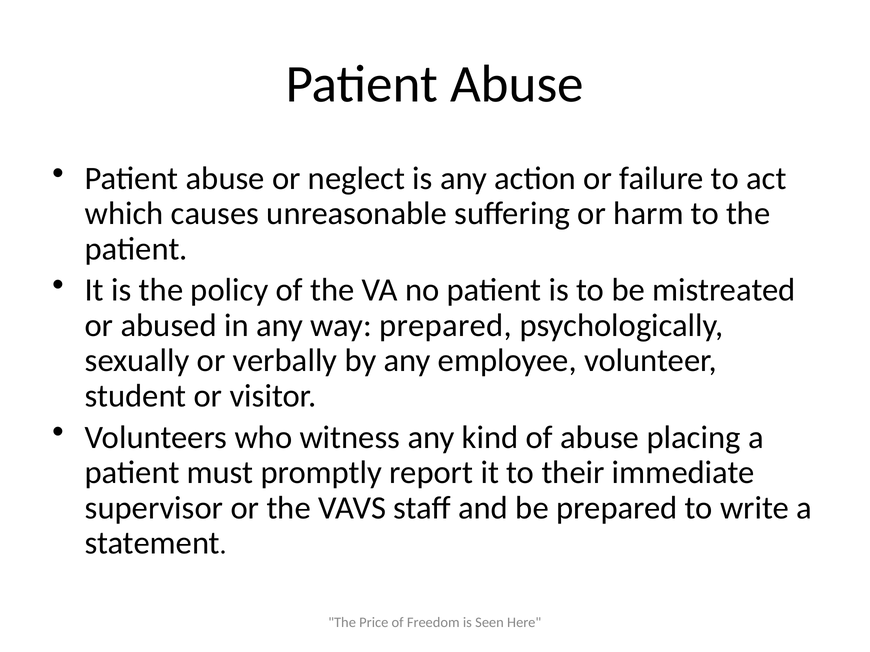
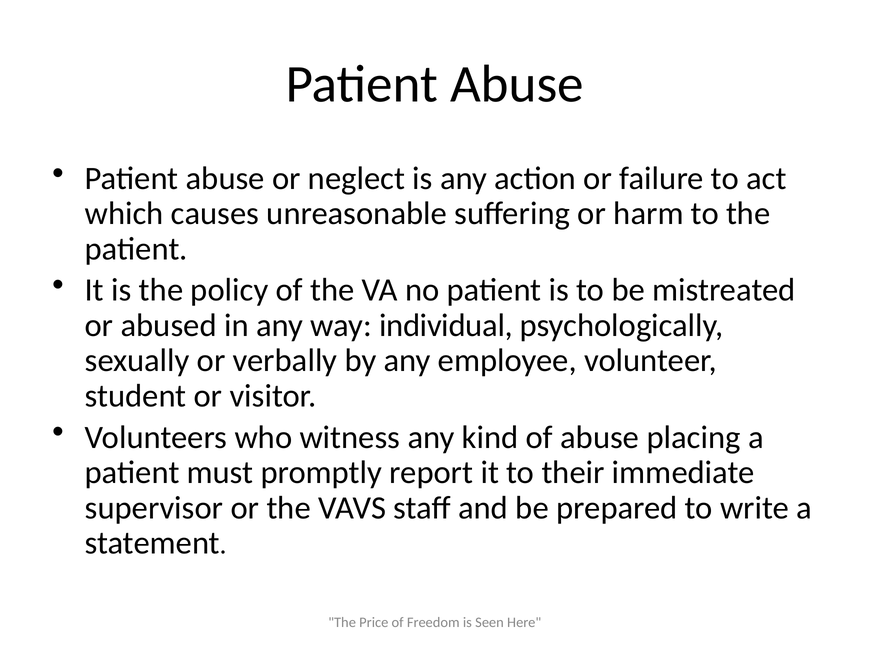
way prepared: prepared -> individual (446, 326)
